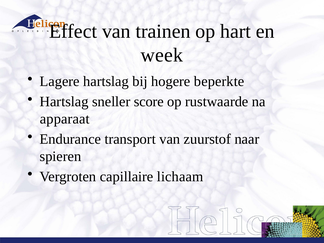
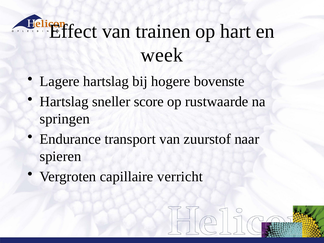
beperkte: beperkte -> bovenste (219, 81)
apparaat: apparaat -> springen (65, 119)
lichaam: lichaam -> verricht (180, 177)
